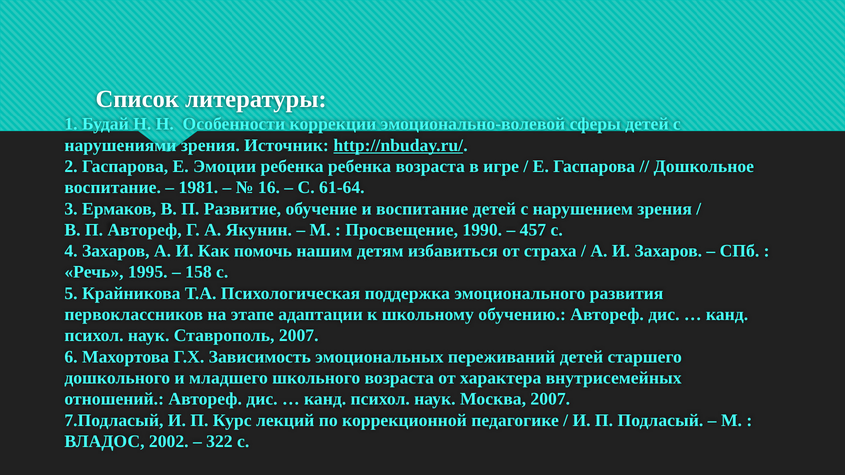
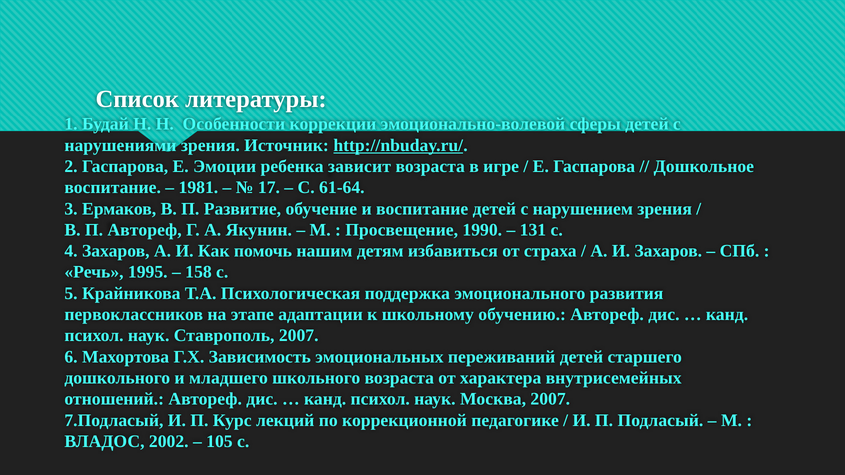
ребенка ребенка: ребенка -> зависит (359, 167)
16: 16 -> 17 (269, 188)
457: 457 -> 131 (533, 230)
322: 322 -> 105 (219, 442)
